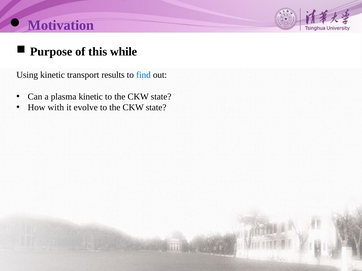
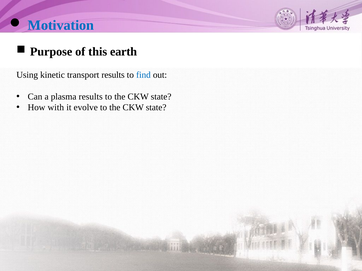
Motivation colour: purple -> blue (61, 25)
while: while -> earth (124, 52)
plasma kinetic: kinetic -> results (91, 97)
